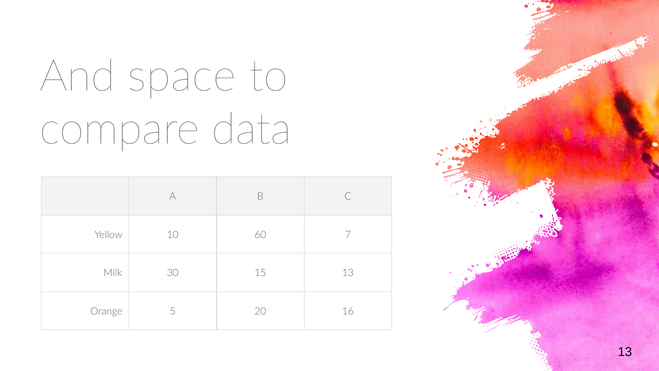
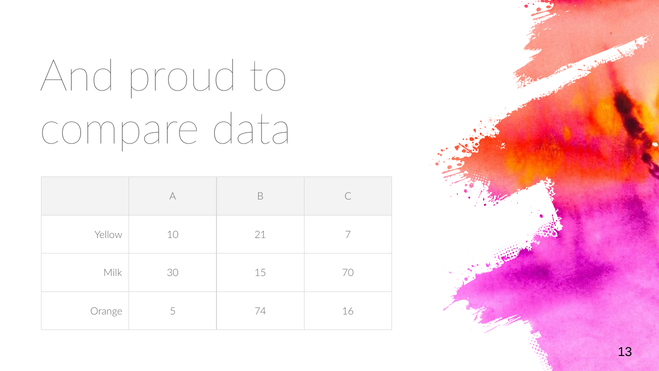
space: space -> proud (182, 76)
60: 60 -> 21 (260, 235)
15 13: 13 -> 70 (348, 273)
20: 20 -> 74 (260, 311)
